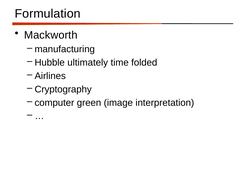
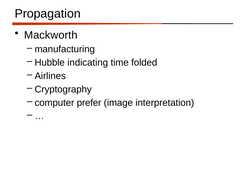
Formulation: Formulation -> Propagation (48, 14)
ultimately: ultimately -> indicating (88, 62)
green: green -> prefer (89, 103)
